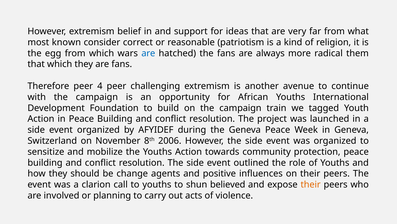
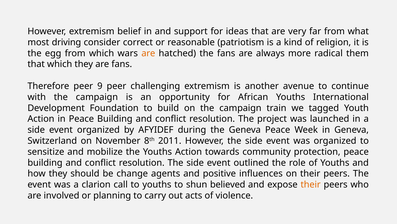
known: known -> driving (66, 42)
are colour: blue -> orange (148, 53)
4: 4 -> 9 (100, 86)
2006: 2006 -> 2011 (170, 140)
